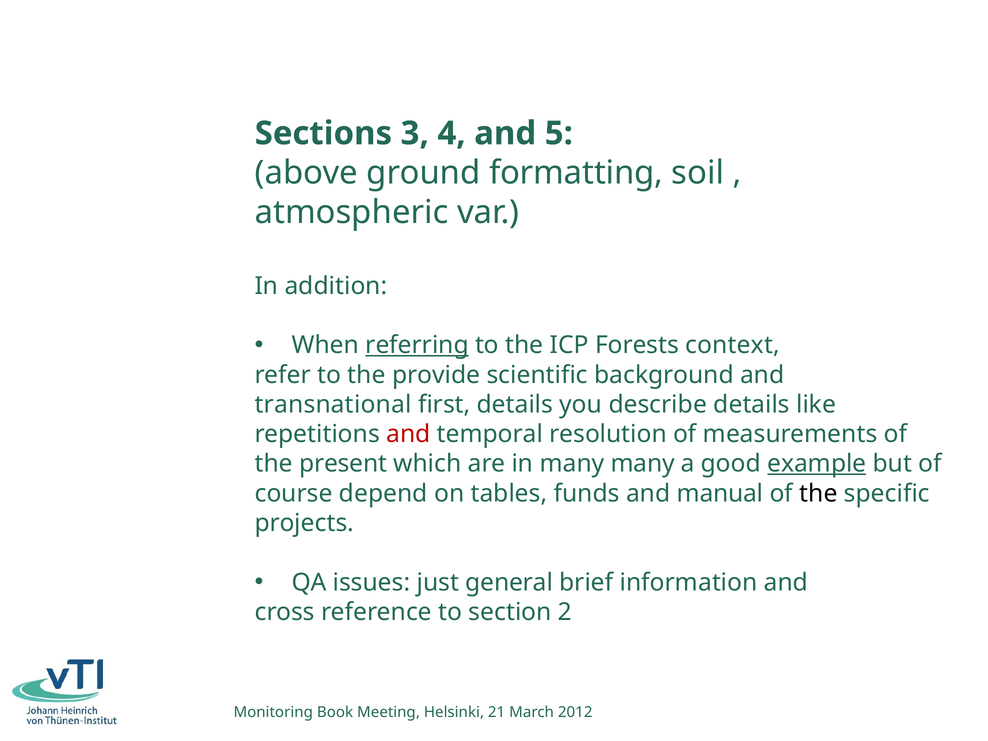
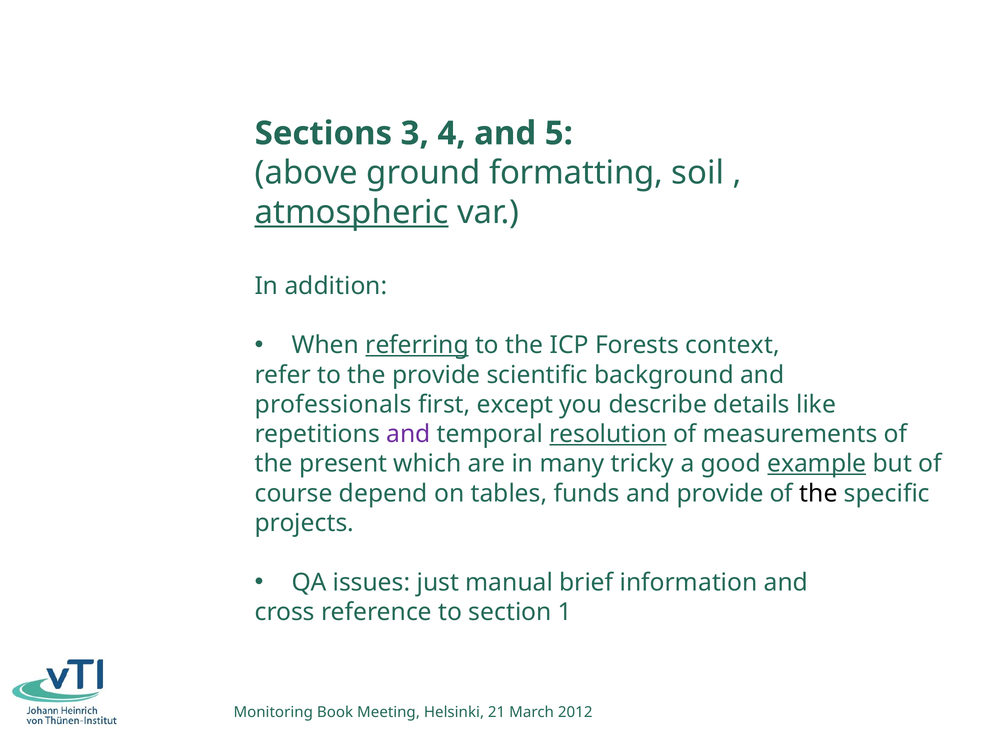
atmospheric underline: none -> present (352, 212)
transnational: transnational -> professionals (333, 405)
first details: details -> except (515, 405)
and colour: red -> purple (408, 434)
resolution underline: none -> present (608, 434)
many many: many -> tricky (642, 464)
and manual: manual -> provide (720, 493)
general: general -> manual (509, 582)
2: 2 -> 1 (565, 612)
